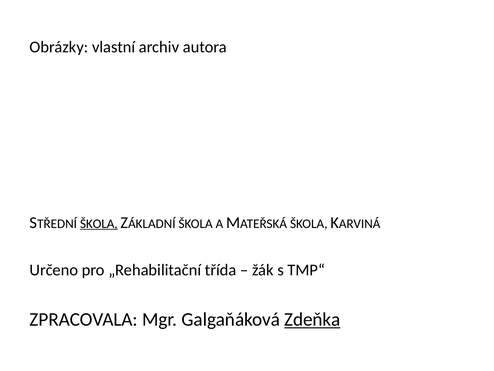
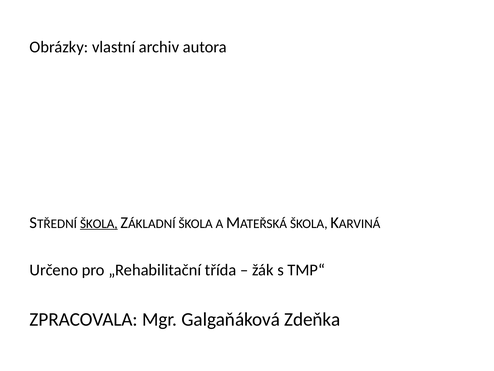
Zdeňka underline: present -> none (312, 319)
